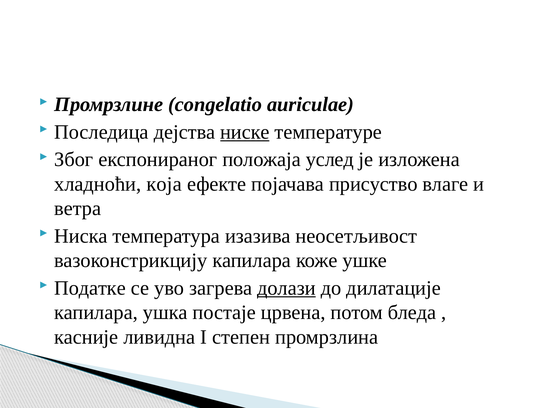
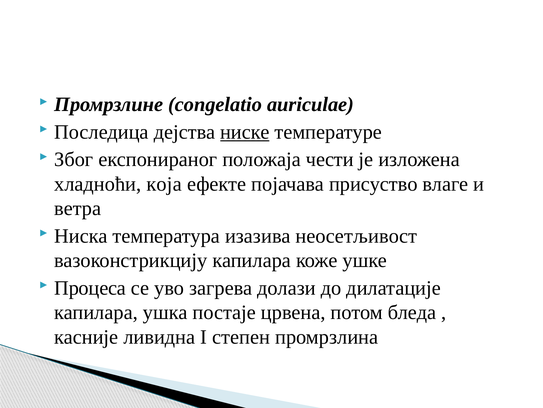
услед: услед -> чести (330, 159)
Податке: Податке -> Процеса (90, 288)
долази underline: present -> none (286, 288)
